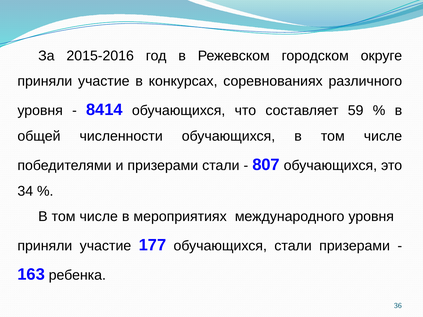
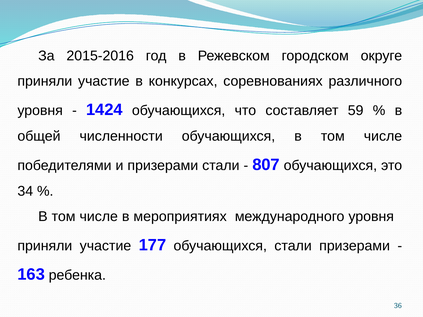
8414: 8414 -> 1424 (104, 110)
